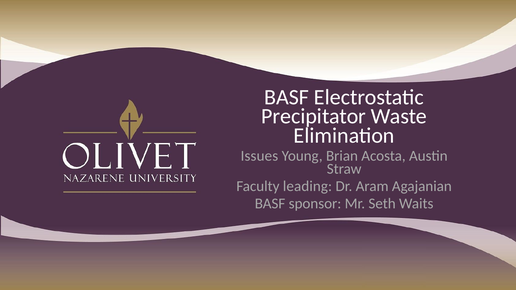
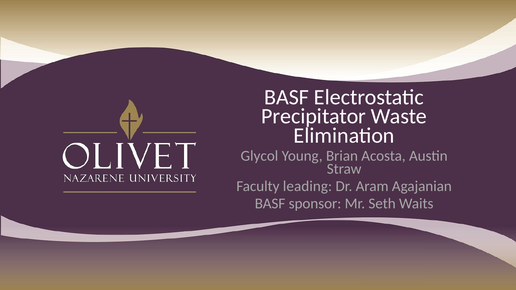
Issues: Issues -> Glycol (259, 156)
